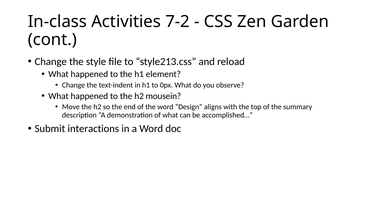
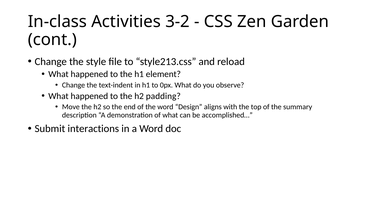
7-2: 7-2 -> 3-2 (178, 22)
mousein: mousein -> padding (163, 96)
